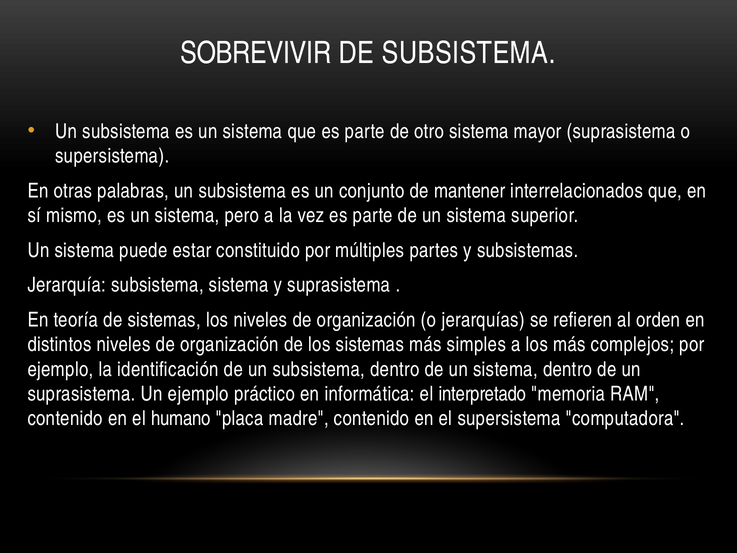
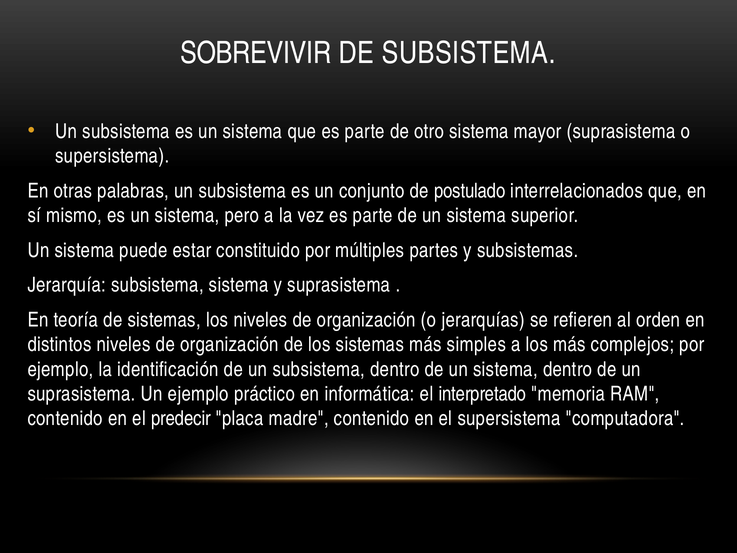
mantener: mantener -> postulado (470, 191)
humano: humano -> predecir (181, 418)
